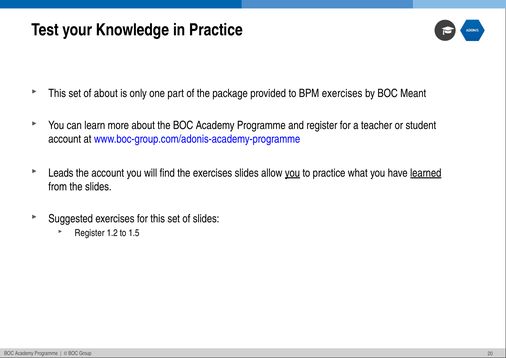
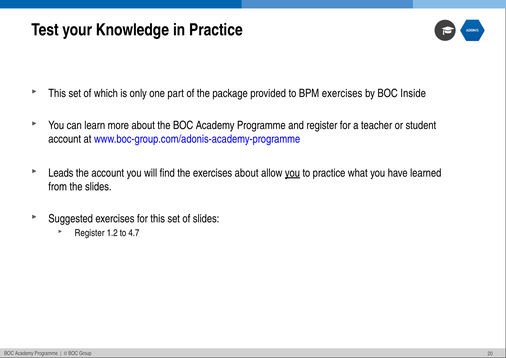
of about: about -> which (106, 93)
Meant: Meant -> Inside (413, 93)
exercises slides: slides -> about (247, 173)
learned underline: present -> none (426, 173)
1.5: 1.5 -> 4.7 (134, 233)
